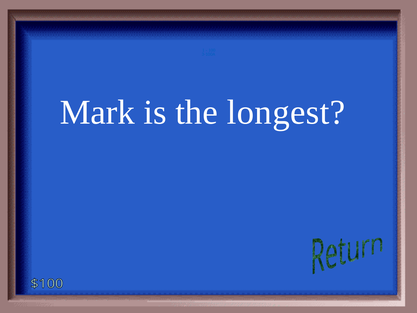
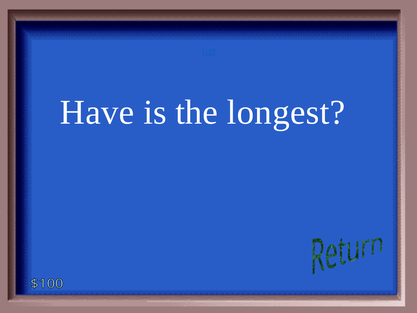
Mark: Mark -> Have (97, 112)
